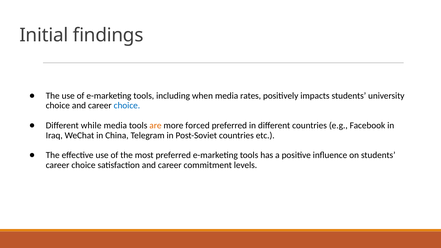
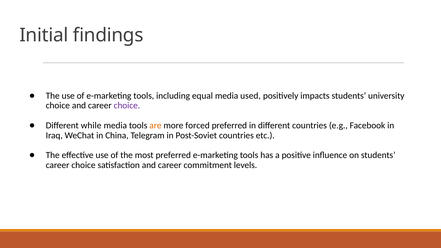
when: when -> equal (202, 96)
rates: rates -> used (251, 96)
choice colour: blue -> purple (127, 106)
